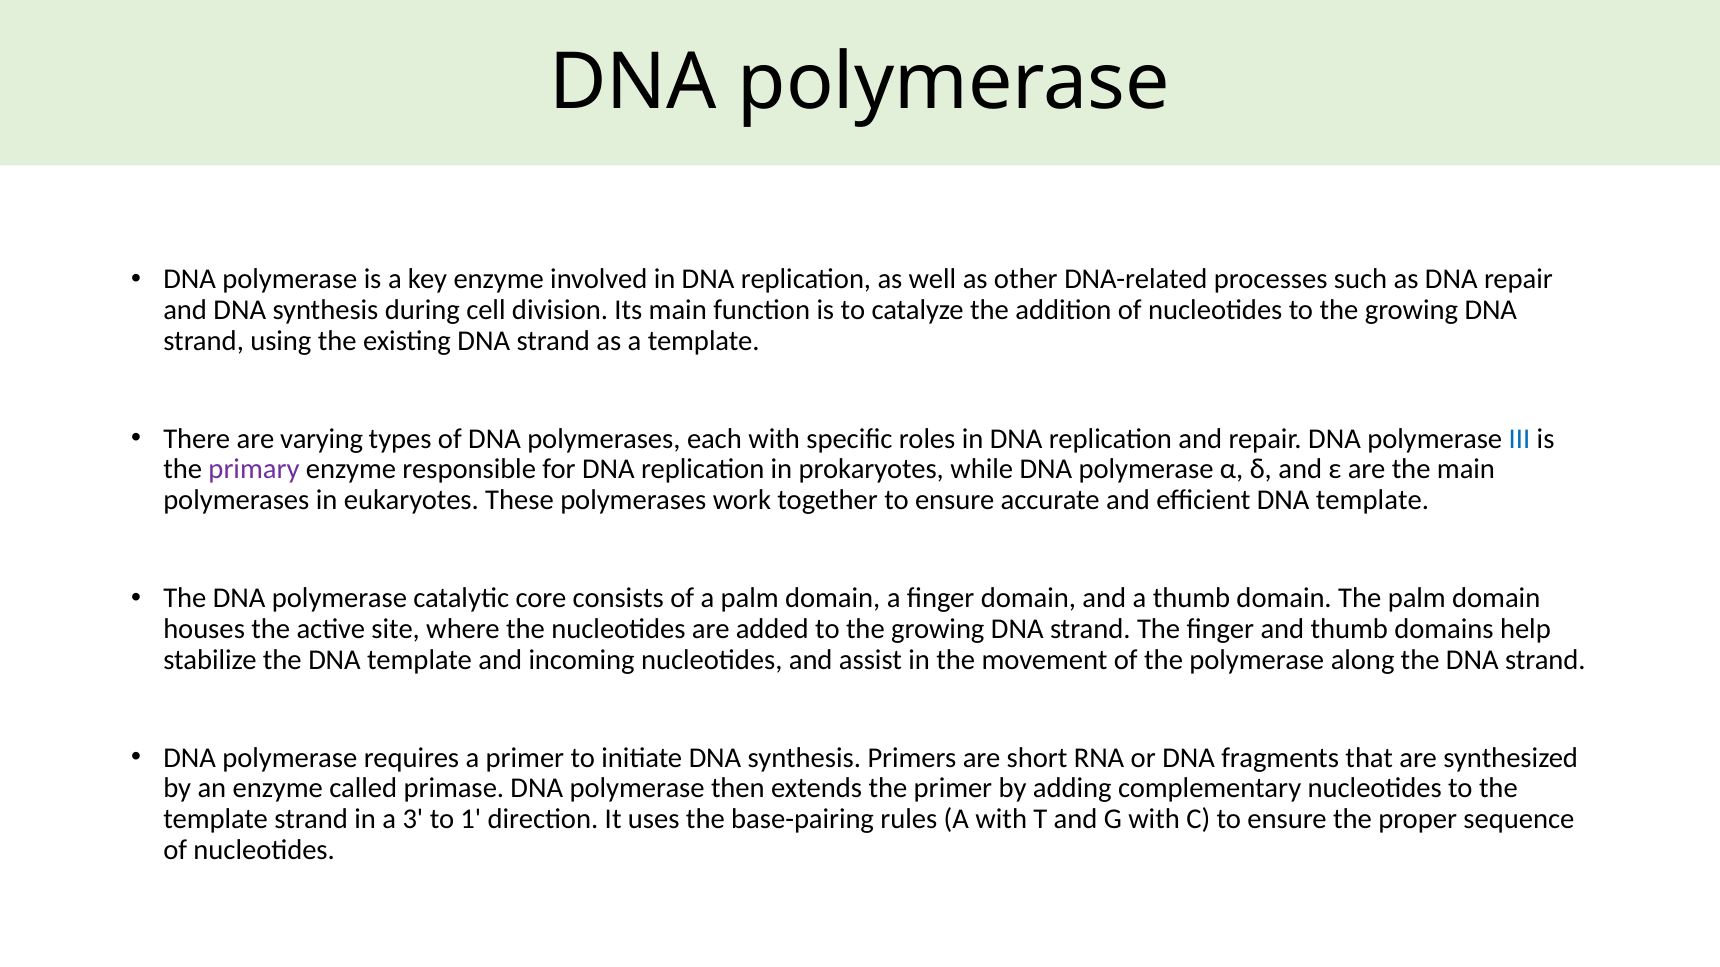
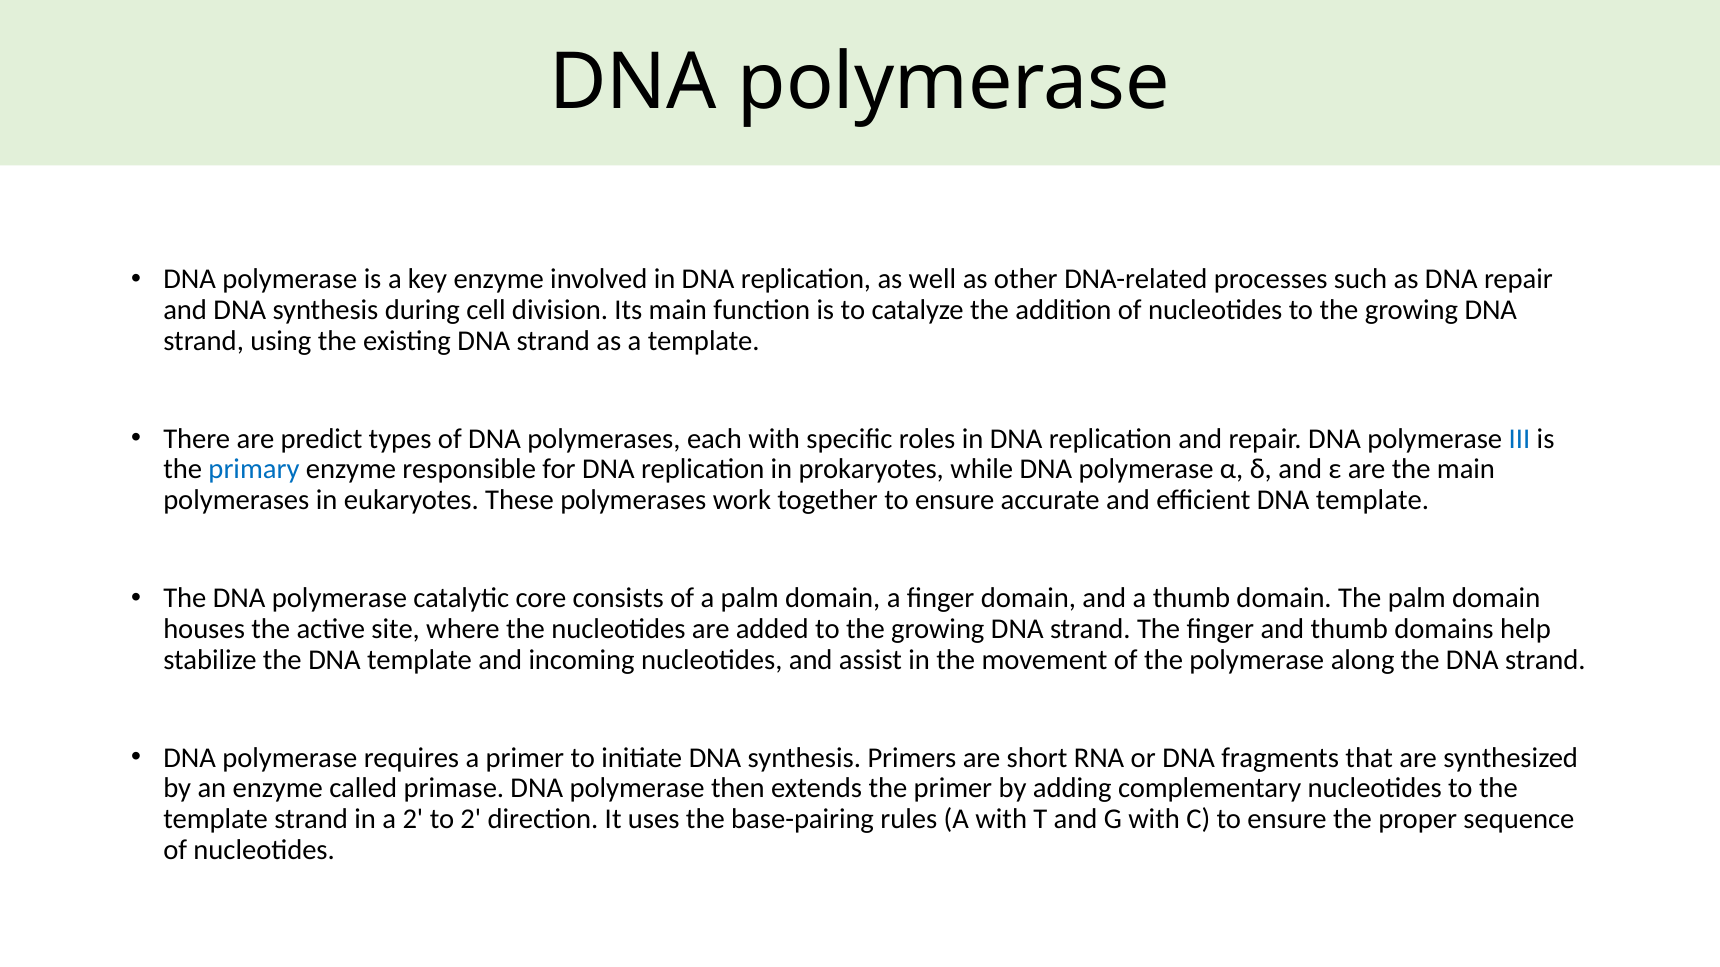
varying: varying -> predict (322, 439)
primary colour: purple -> blue (254, 470)
a 3: 3 -> 2 (413, 820)
to 1: 1 -> 2 (471, 820)
